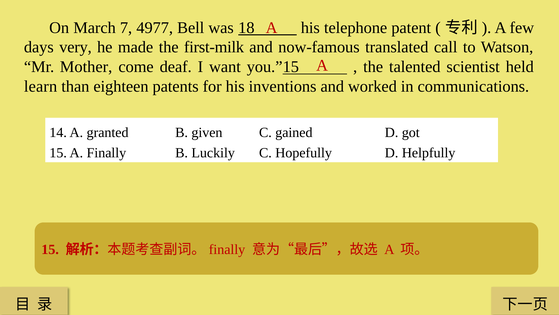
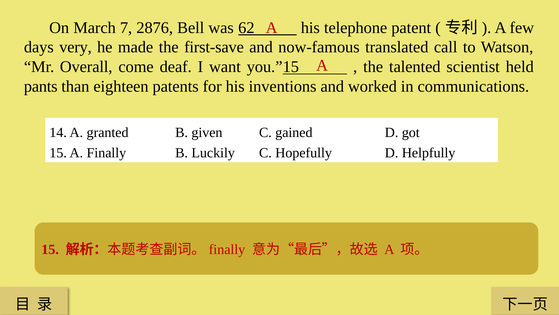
4977: 4977 -> 2876 (155, 28)
18: 18 -> 62 (246, 28)
first-milk: first-milk -> first-save (214, 47)
Mother: Mother -> Overall (86, 67)
learn: learn -> pants (41, 86)
